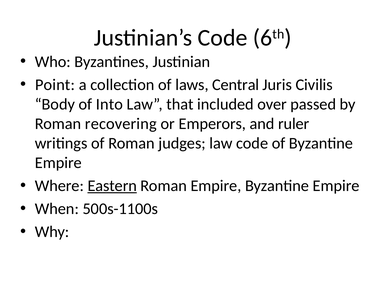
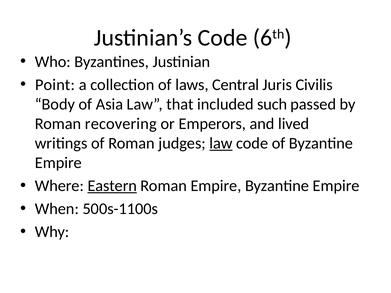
Into: Into -> Asia (109, 104)
over: over -> such (272, 104)
ruler: ruler -> lived (294, 124)
law underline: none -> present (221, 143)
